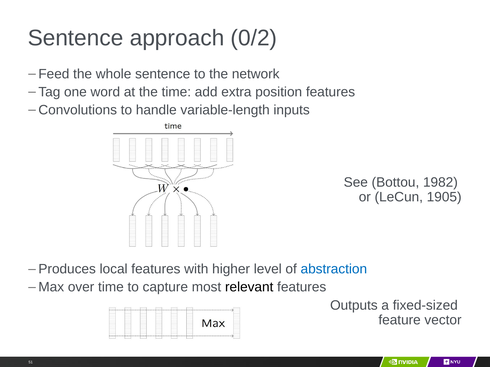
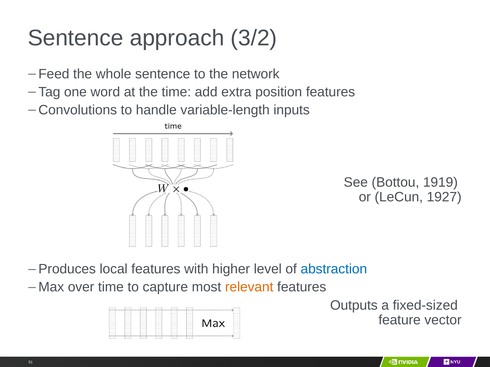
0/2: 0/2 -> 3/2 (254, 38)
1982: 1982 -> 1919 (440, 182)
1905: 1905 -> 1927 (444, 197)
relevant colour: black -> orange (249, 288)
